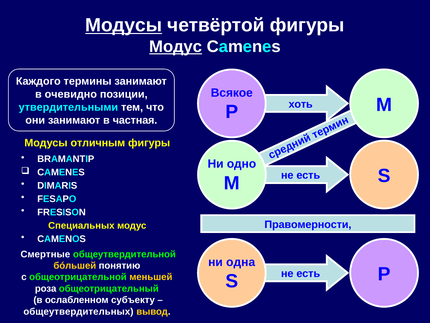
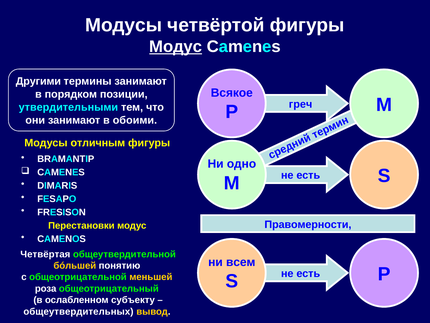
Модусы underline: present -> none (124, 25)
Каждого: Каждого -> Другими (38, 81)
очевидно: очевидно -> порядком (71, 94)
хоть: хоть -> греч (301, 104)
частная: частная -> обоими (135, 120)
Специальных: Специальных -> Перестановки (81, 225)
Смертные: Смертные -> Четвёртая (45, 254)
одна: одна -> всем (241, 262)
